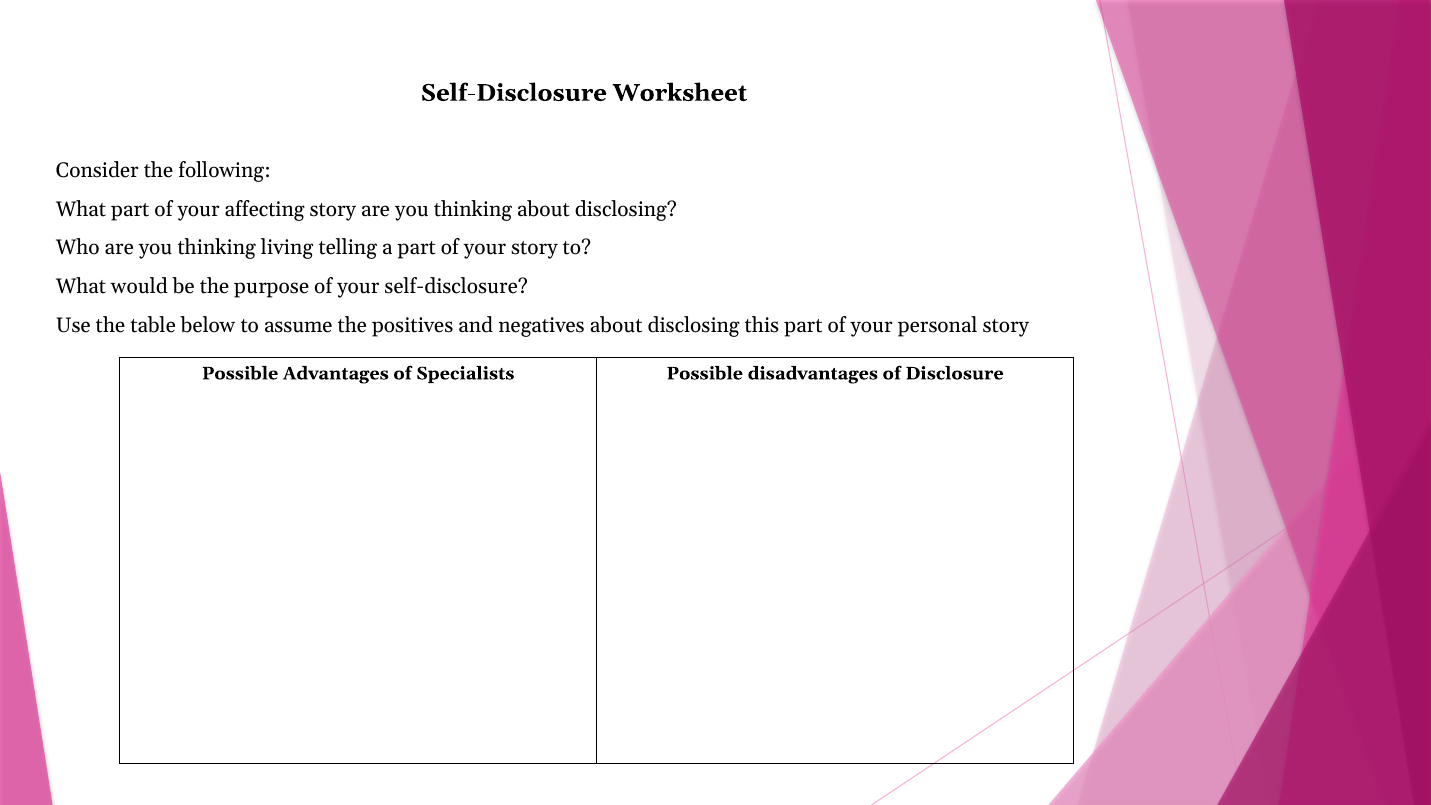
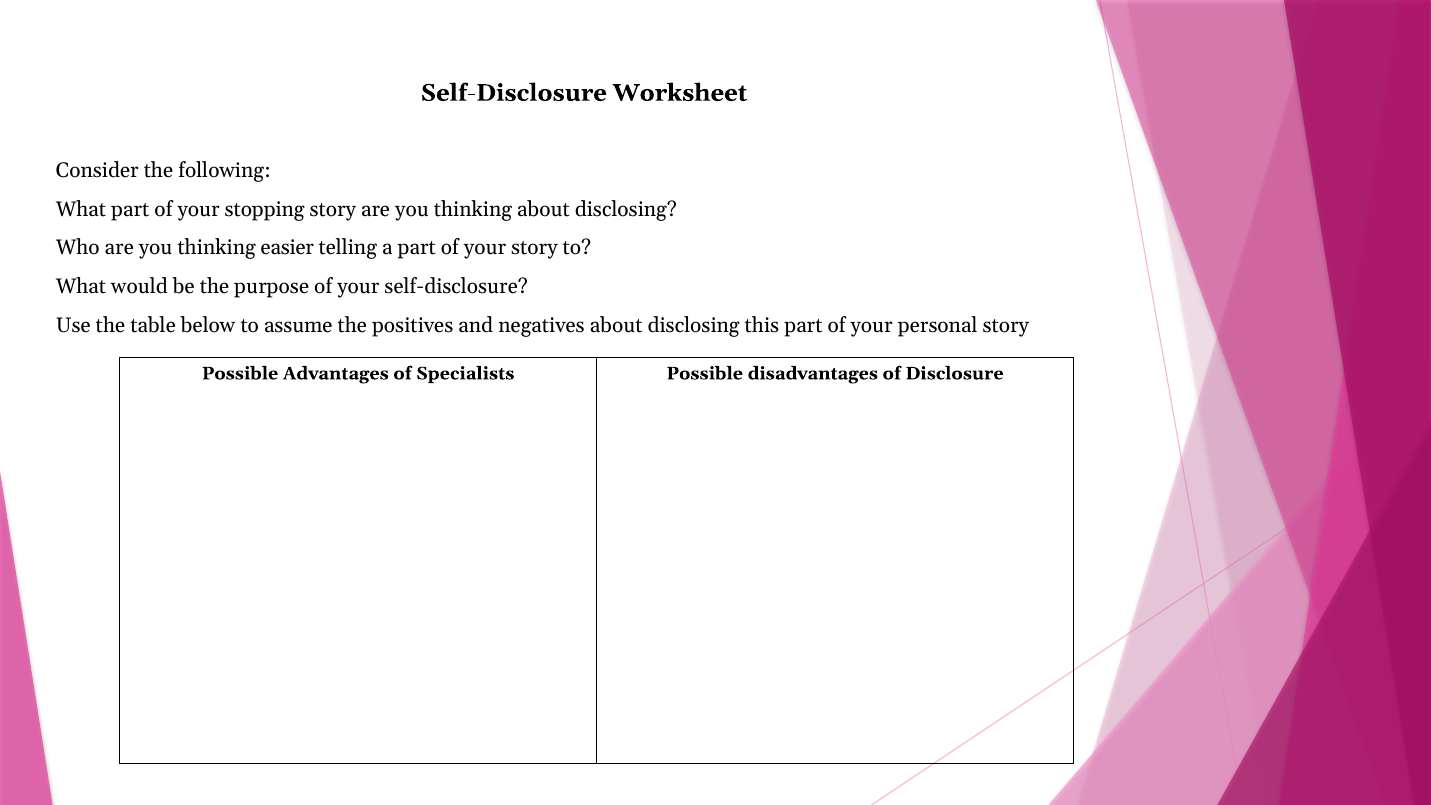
affecting: affecting -> stopping (265, 209)
living: living -> easier (287, 248)
